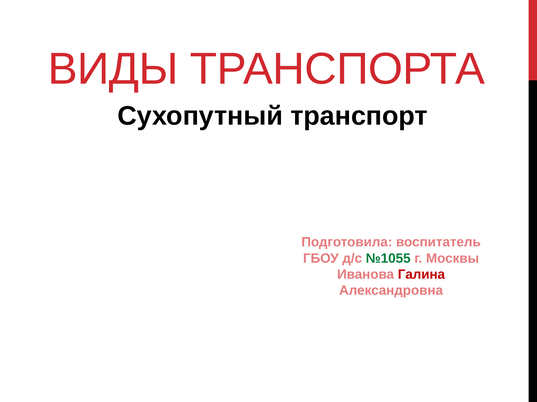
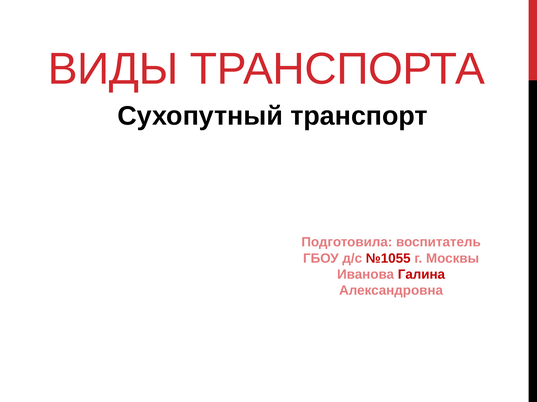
№1055 colour: green -> red (388, 259)
